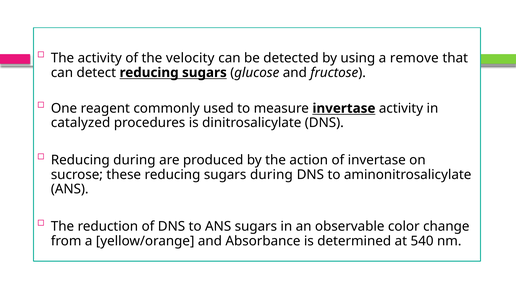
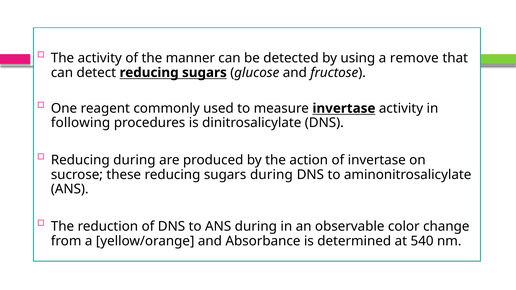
velocity: velocity -> manner (190, 58)
catalyzed: catalyzed -> following (81, 123)
ANS sugars: sugars -> during (256, 227)
